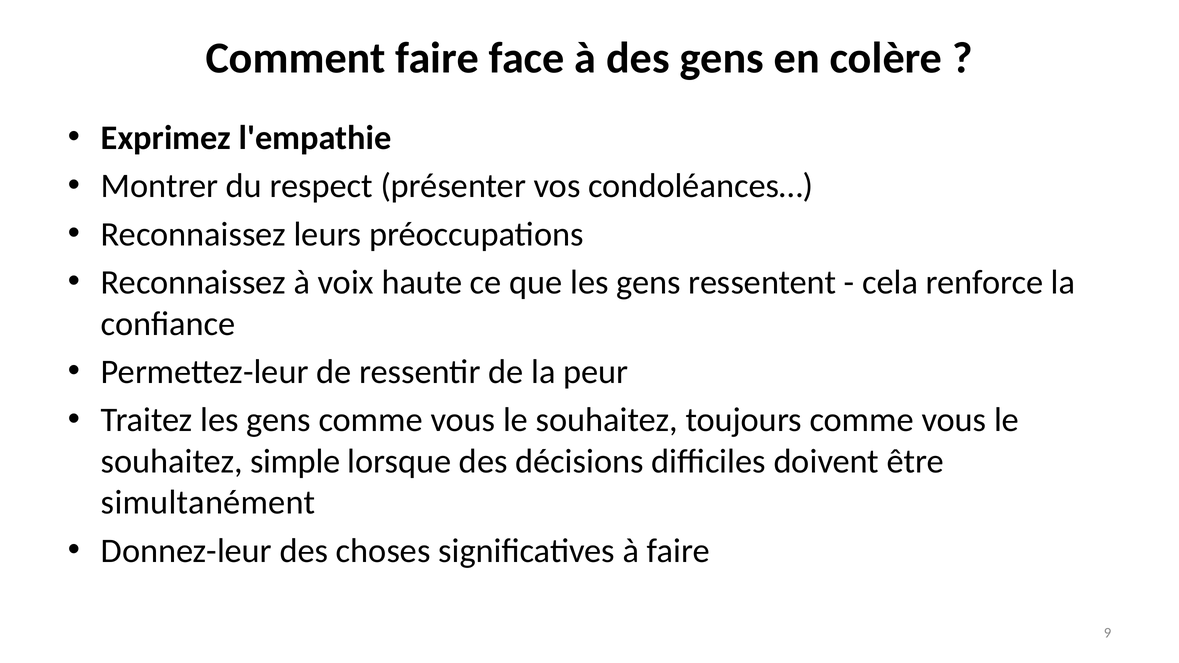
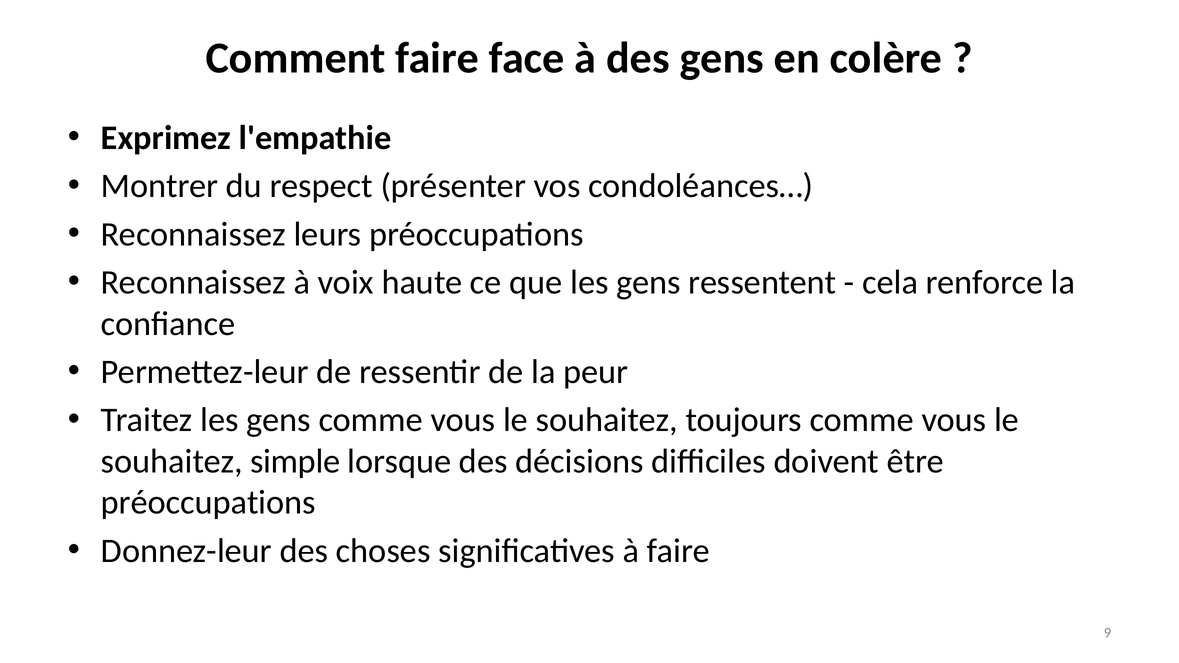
simultanément: simultanément -> préoccupations (208, 503)
